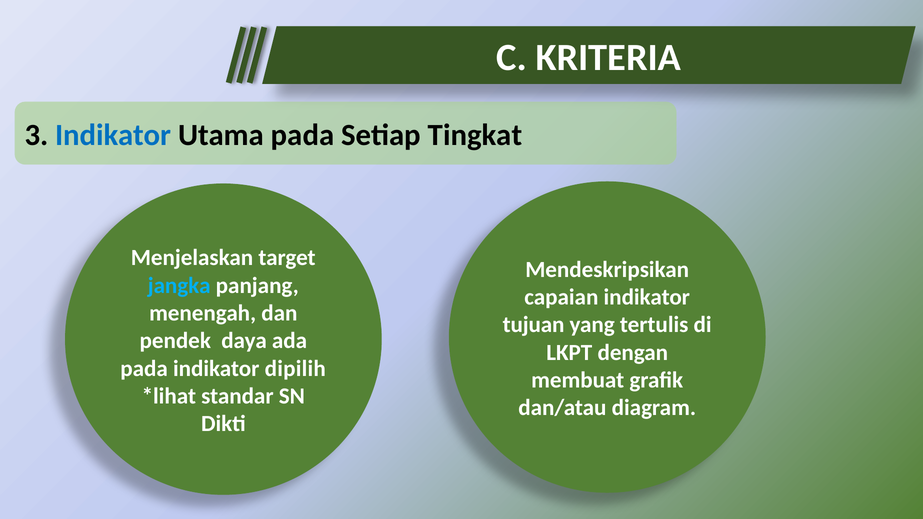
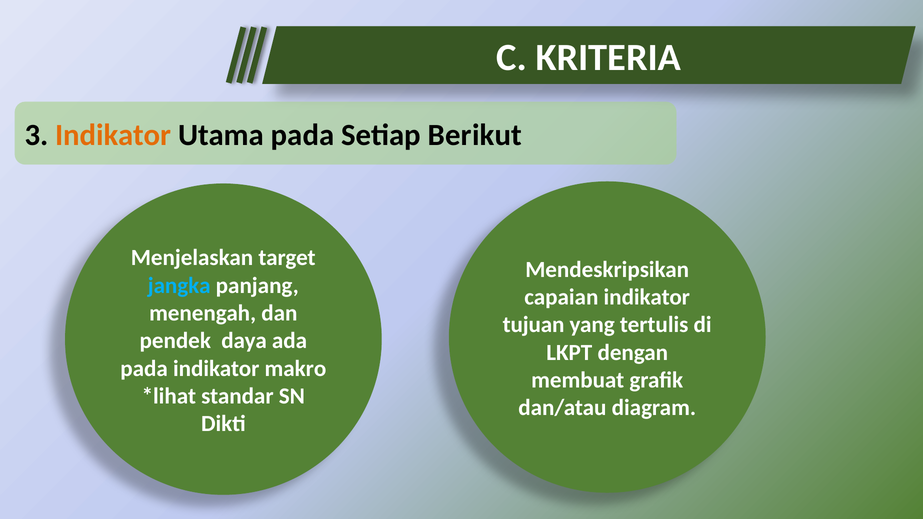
Indikator colour: blue -> orange (113, 135)
Tingkat: Tingkat -> Berikut (475, 135)
dipilih: dipilih -> makro (295, 369)
